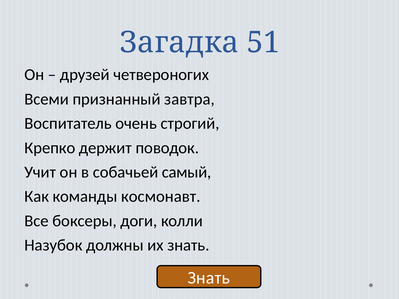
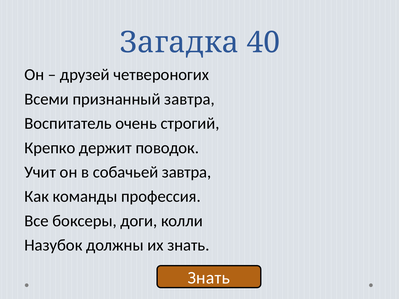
51: 51 -> 40 (263, 43)
собачьей самый: самый -> завтра (187, 172)
космонавт: космонавт -> профессия (161, 197)
